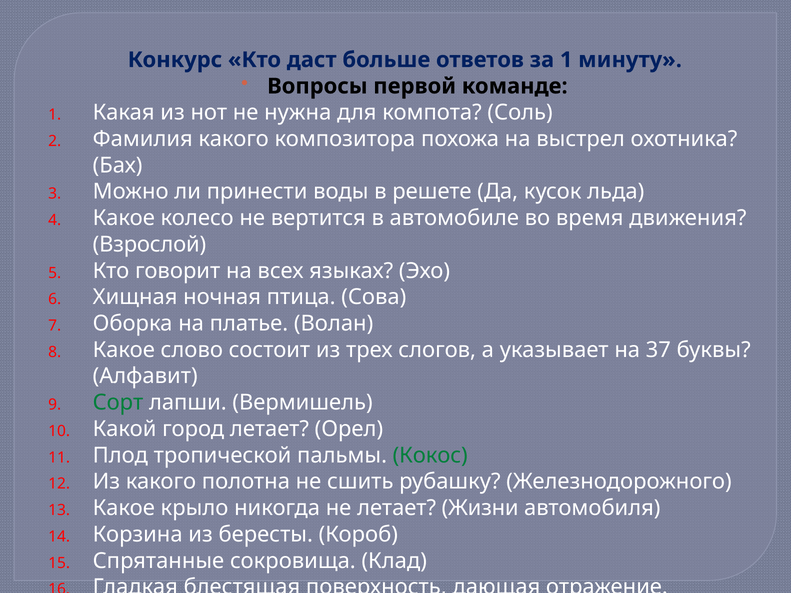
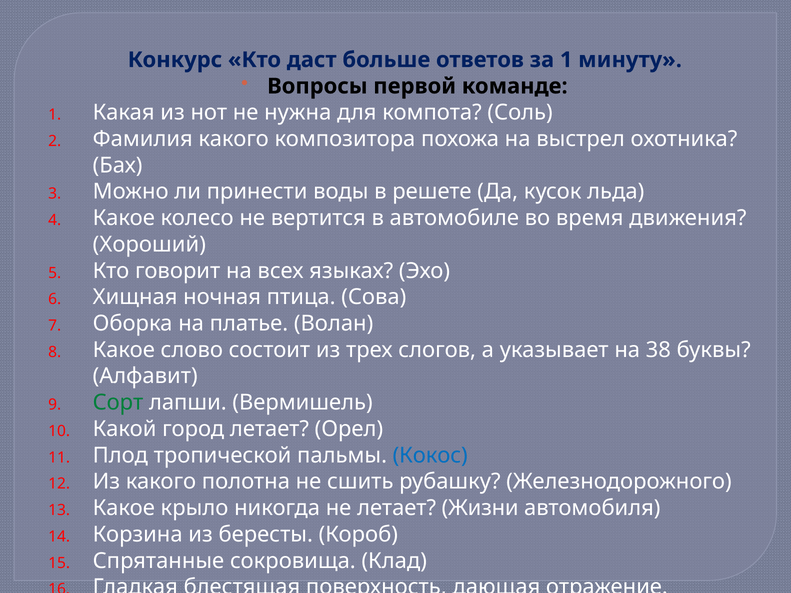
Взрослой: Взрослой -> Хороший (149, 244)
37: 37 -> 38 (658, 350)
Кокос colour: green -> blue (430, 456)
